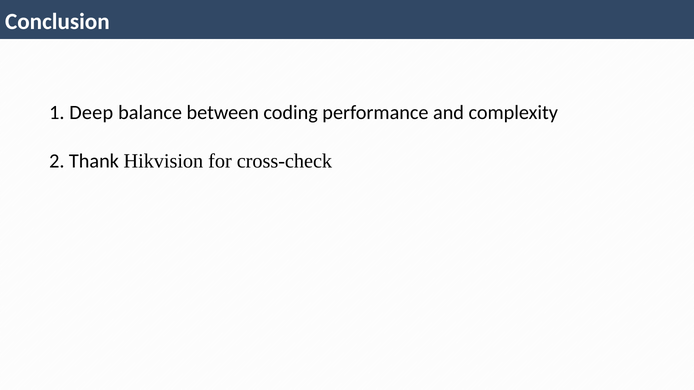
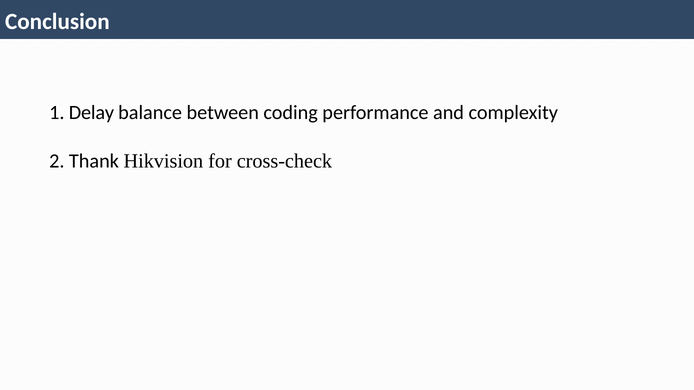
Deep: Deep -> Delay (91, 113)
